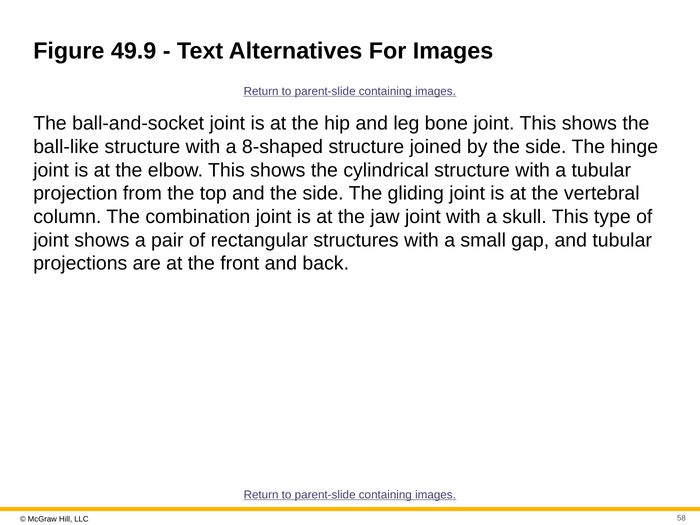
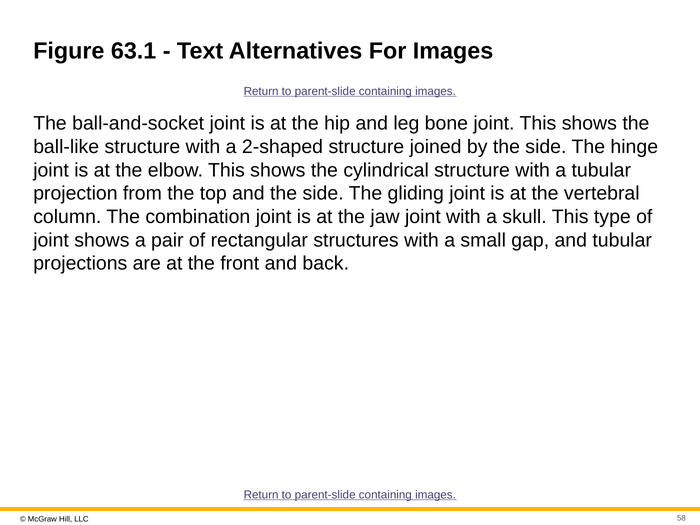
49.9: 49.9 -> 63.1 (134, 51)
8-shaped: 8-shaped -> 2-shaped (283, 147)
